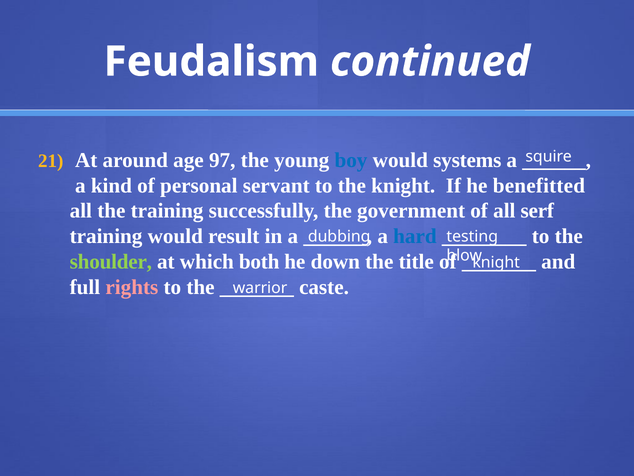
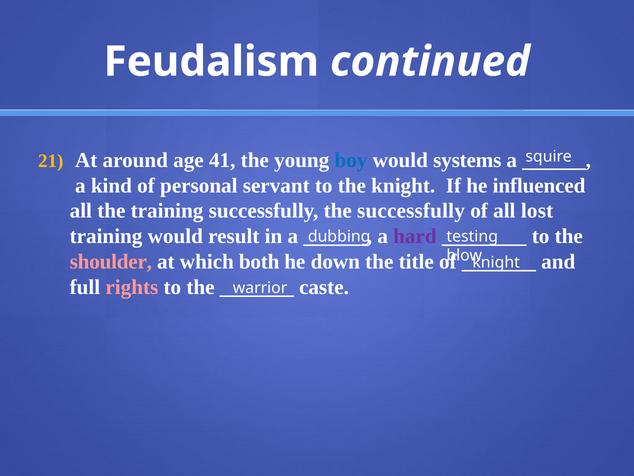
97: 97 -> 41 (222, 160)
benefitted: benefitted -> influenced (539, 185)
the government: government -> successfully (411, 211)
serf: serf -> lost (537, 211)
hard colour: blue -> purple (415, 236)
shoulder colour: light green -> pink (111, 261)
